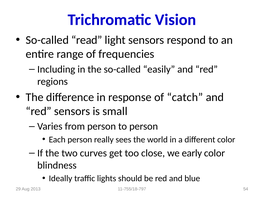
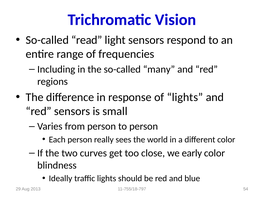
easily: easily -> many (159, 69)
of catch: catch -> lights (185, 97)
